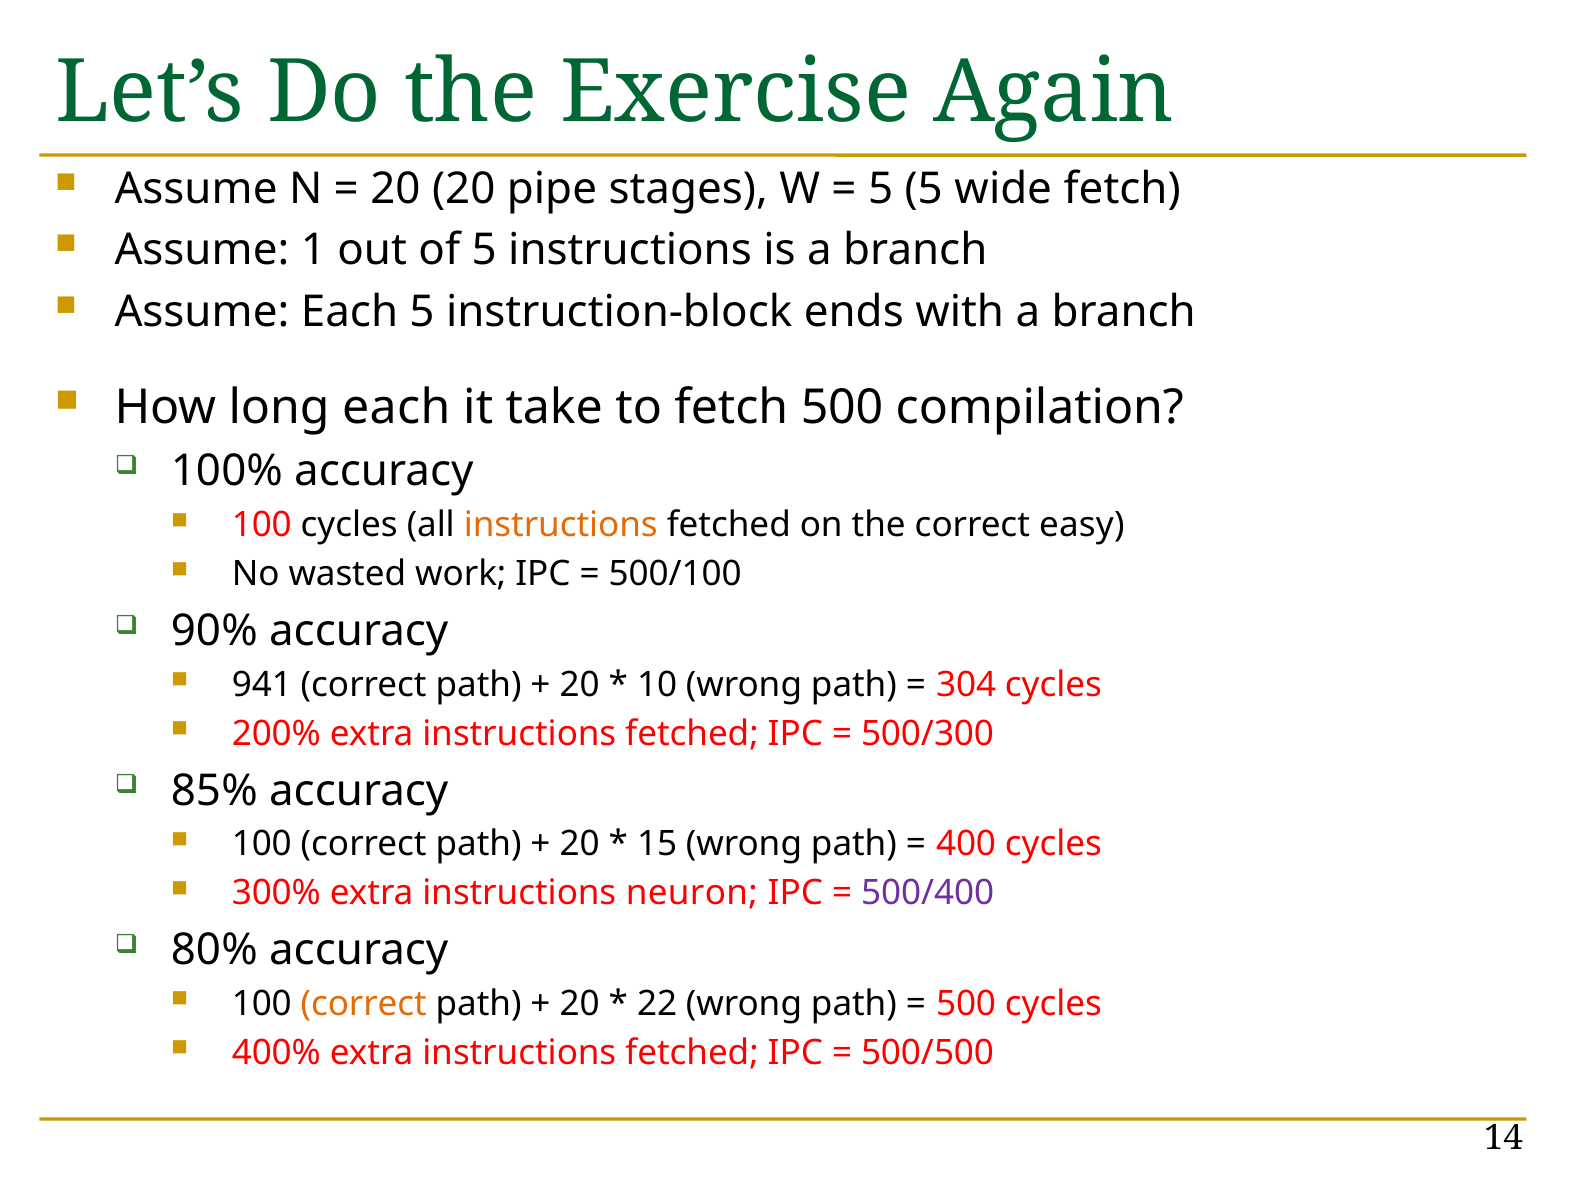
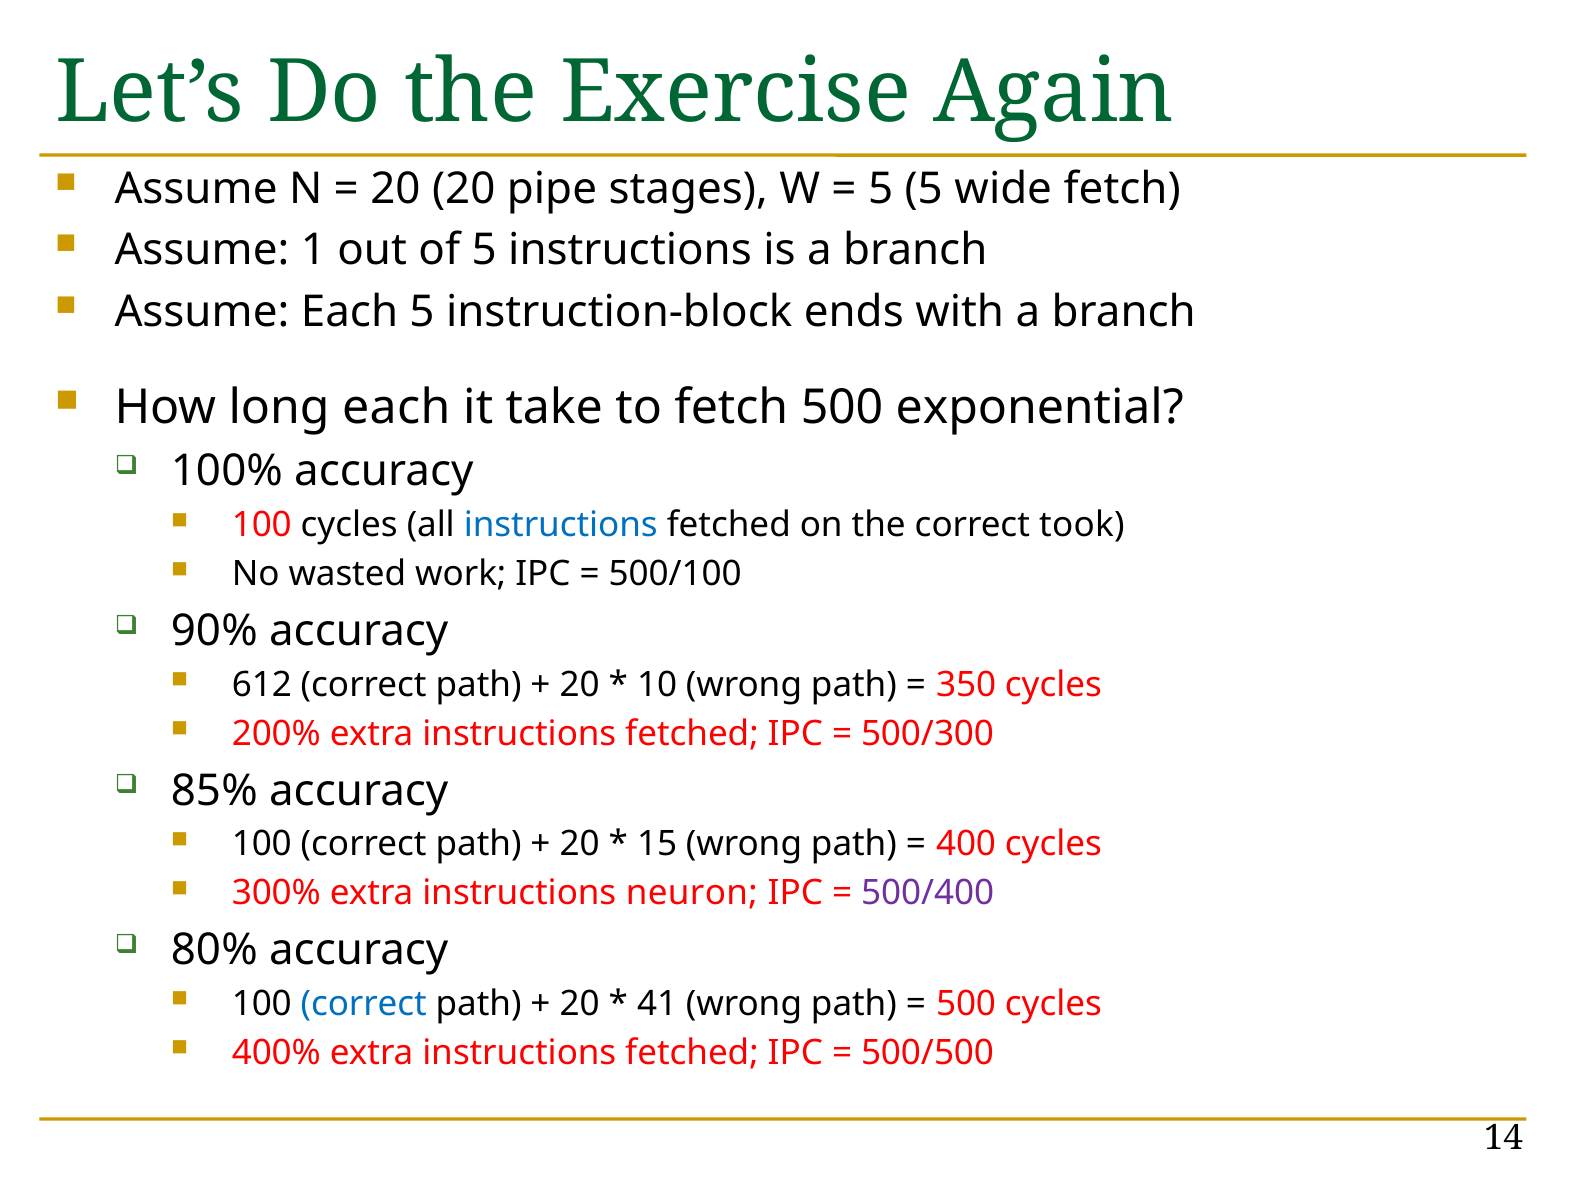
compilation: compilation -> exponential (1040, 408)
instructions colour: orange -> blue (561, 525)
easy: easy -> took (1082, 525)
941: 941 -> 612 (262, 685)
304: 304 -> 350 (966, 685)
correct colour: orange -> blue (364, 1004)
22: 22 -> 41 (657, 1004)
